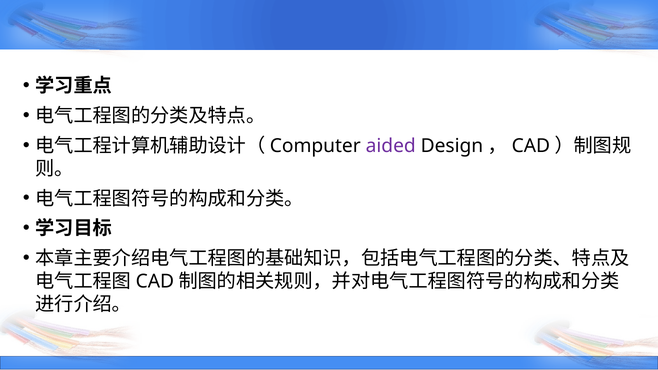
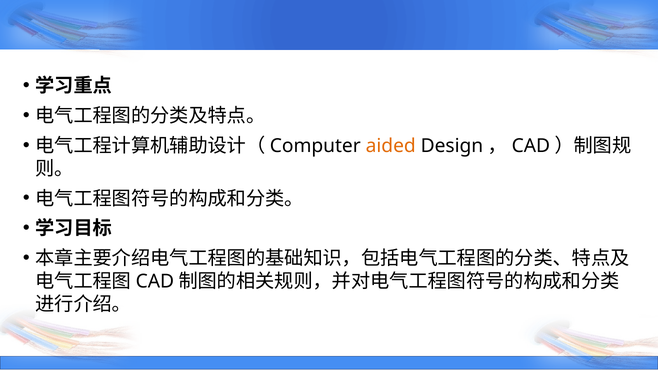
aided colour: purple -> orange (391, 146)
